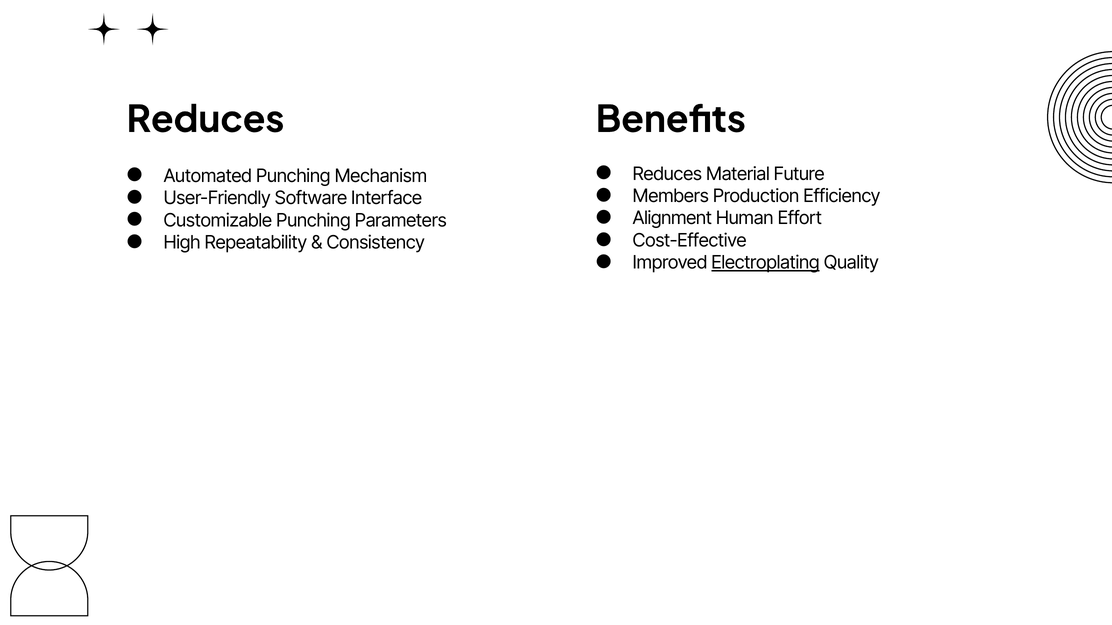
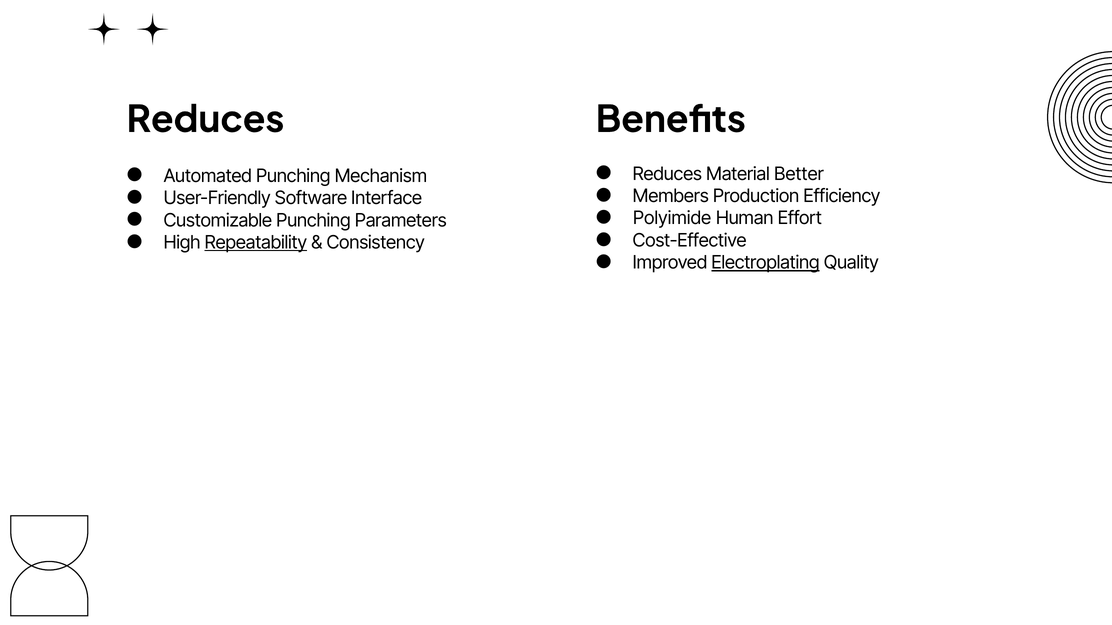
Future: Future -> Better (799, 174)
Alignment: Alignment -> Polyimide (672, 219)
Repeatability underline: none -> present (256, 243)
